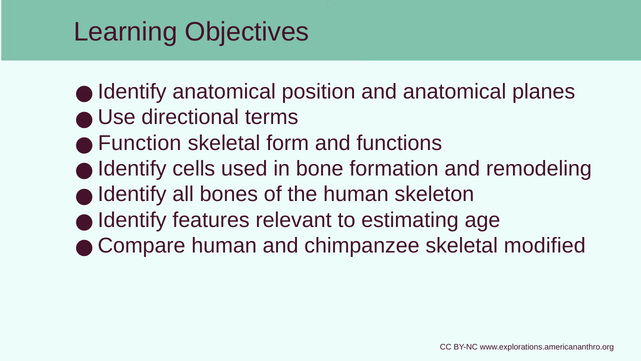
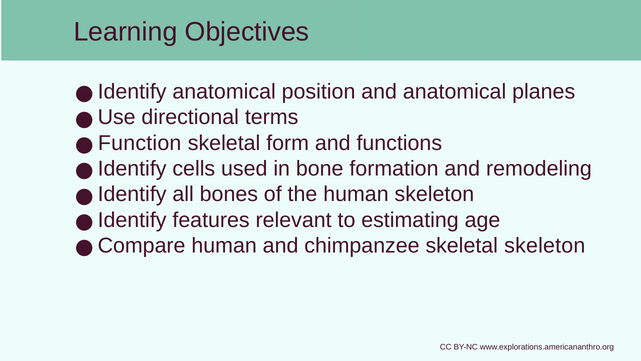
skeletal modified: modified -> skeleton (545, 245)
